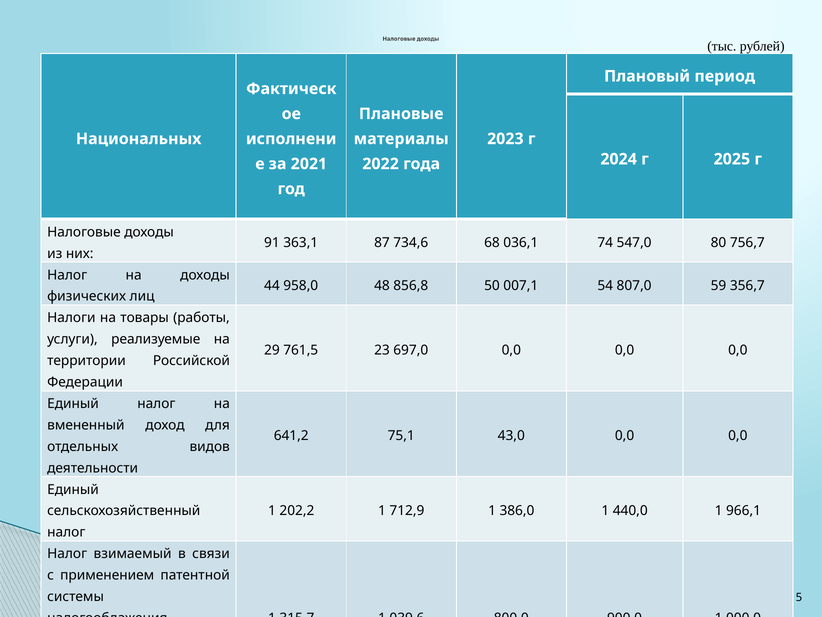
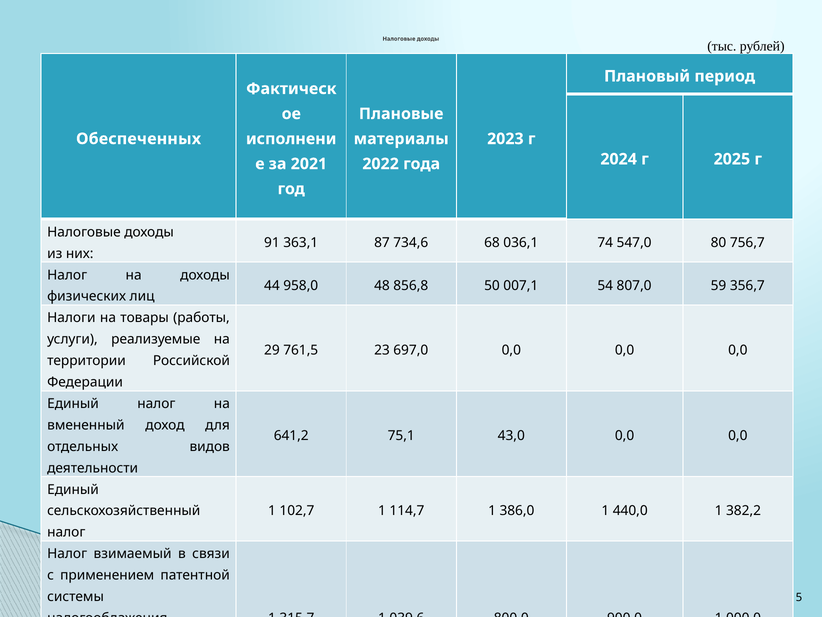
Национальных: Национальных -> Обеспеченных (139, 139)
202,2: 202,2 -> 102,7 (297, 511)
712,9: 712,9 -> 114,7 (407, 511)
966,1: 966,1 -> 382,2 (744, 511)
